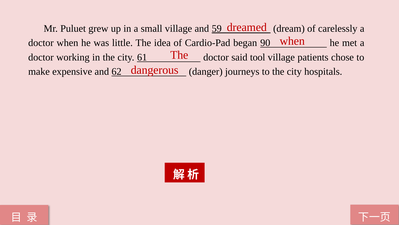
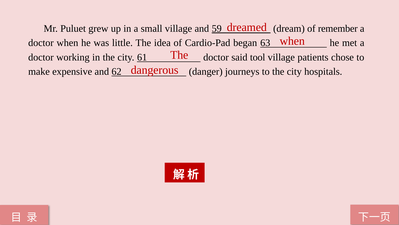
carelessly: carelessly -> remember (338, 28)
90: 90 -> 63 (265, 43)
